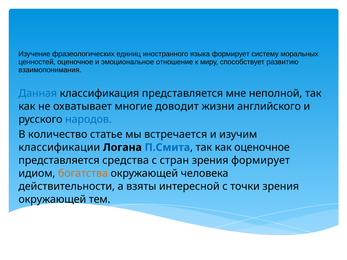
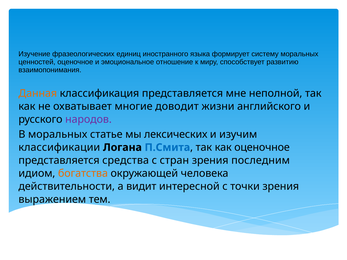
Данная colour: blue -> orange (38, 93)
народов colour: blue -> purple (88, 119)
В количество: количество -> моральных (58, 135)
встречается: встречается -> лексических (176, 135)
зрения формирует: формирует -> последним (261, 161)
взяты: взяты -> видит (141, 187)
окружающей: окружающей -> выражением (52, 200)
